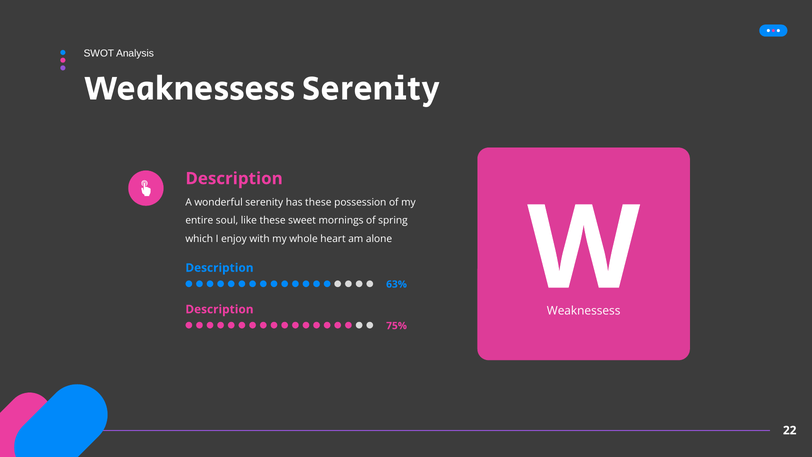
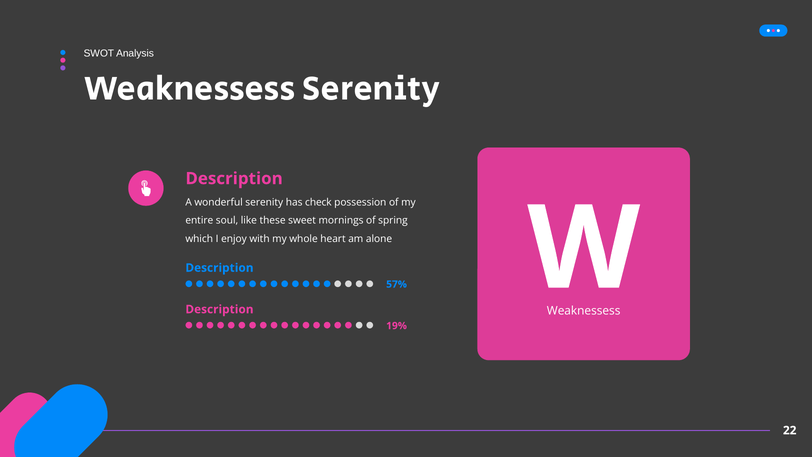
has these: these -> check (318, 202)
63%: 63% -> 57% (397, 284)
75%: 75% -> 19% (397, 326)
